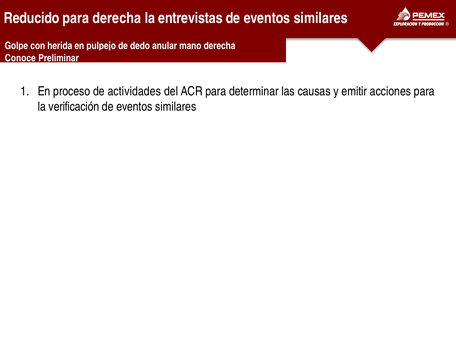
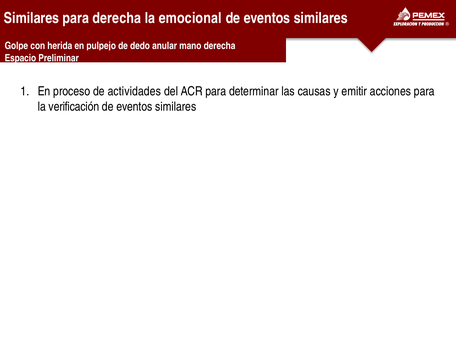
Reducido: Reducido -> Similares (32, 18)
entrevistas: entrevistas -> emocional (190, 18)
Conoce: Conoce -> Espacio (20, 58)
